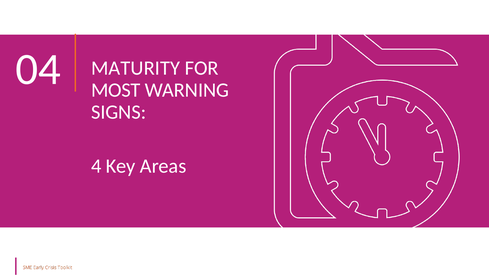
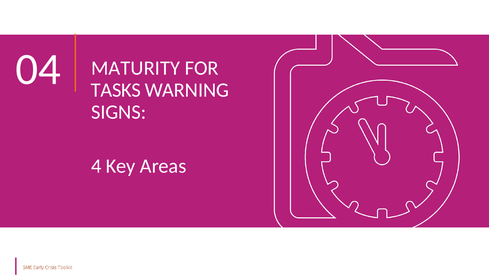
MOST: MOST -> TASKS (116, 90)
